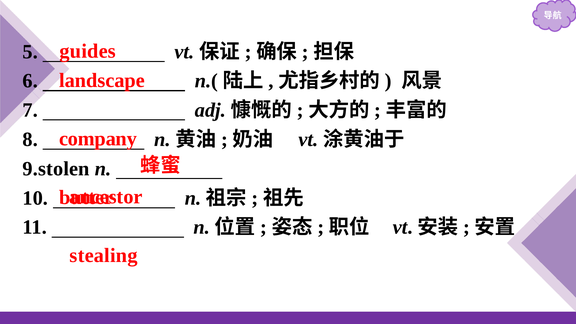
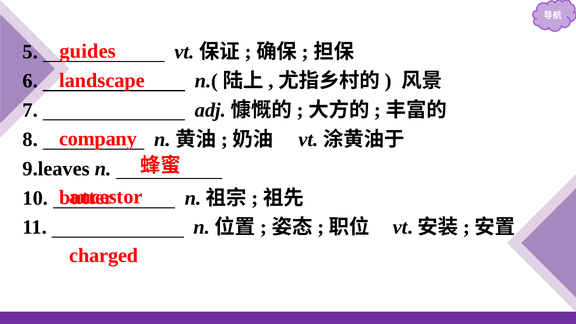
9.stolen: 9.stolen -> 9.leaves (56, 169)
stealing: stealing -> charged (104, 255)
